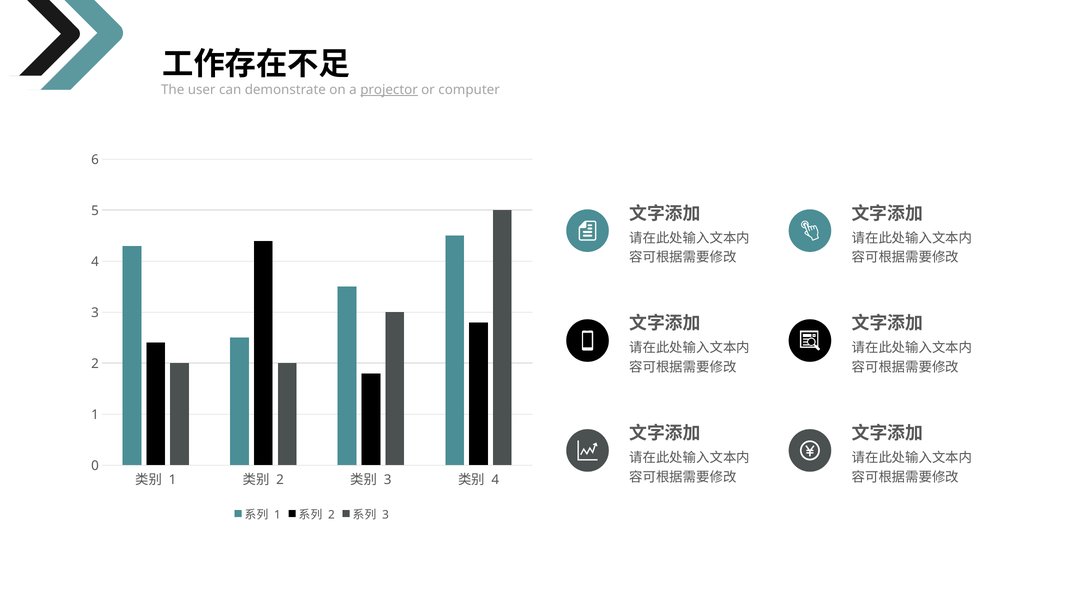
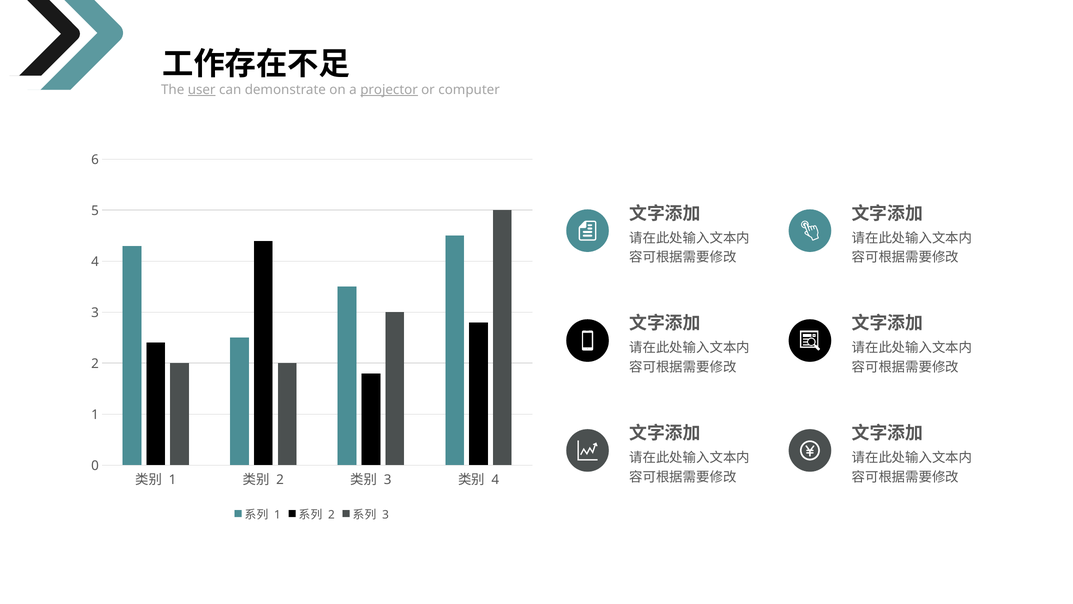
user underline: none -> present (202, 90)
